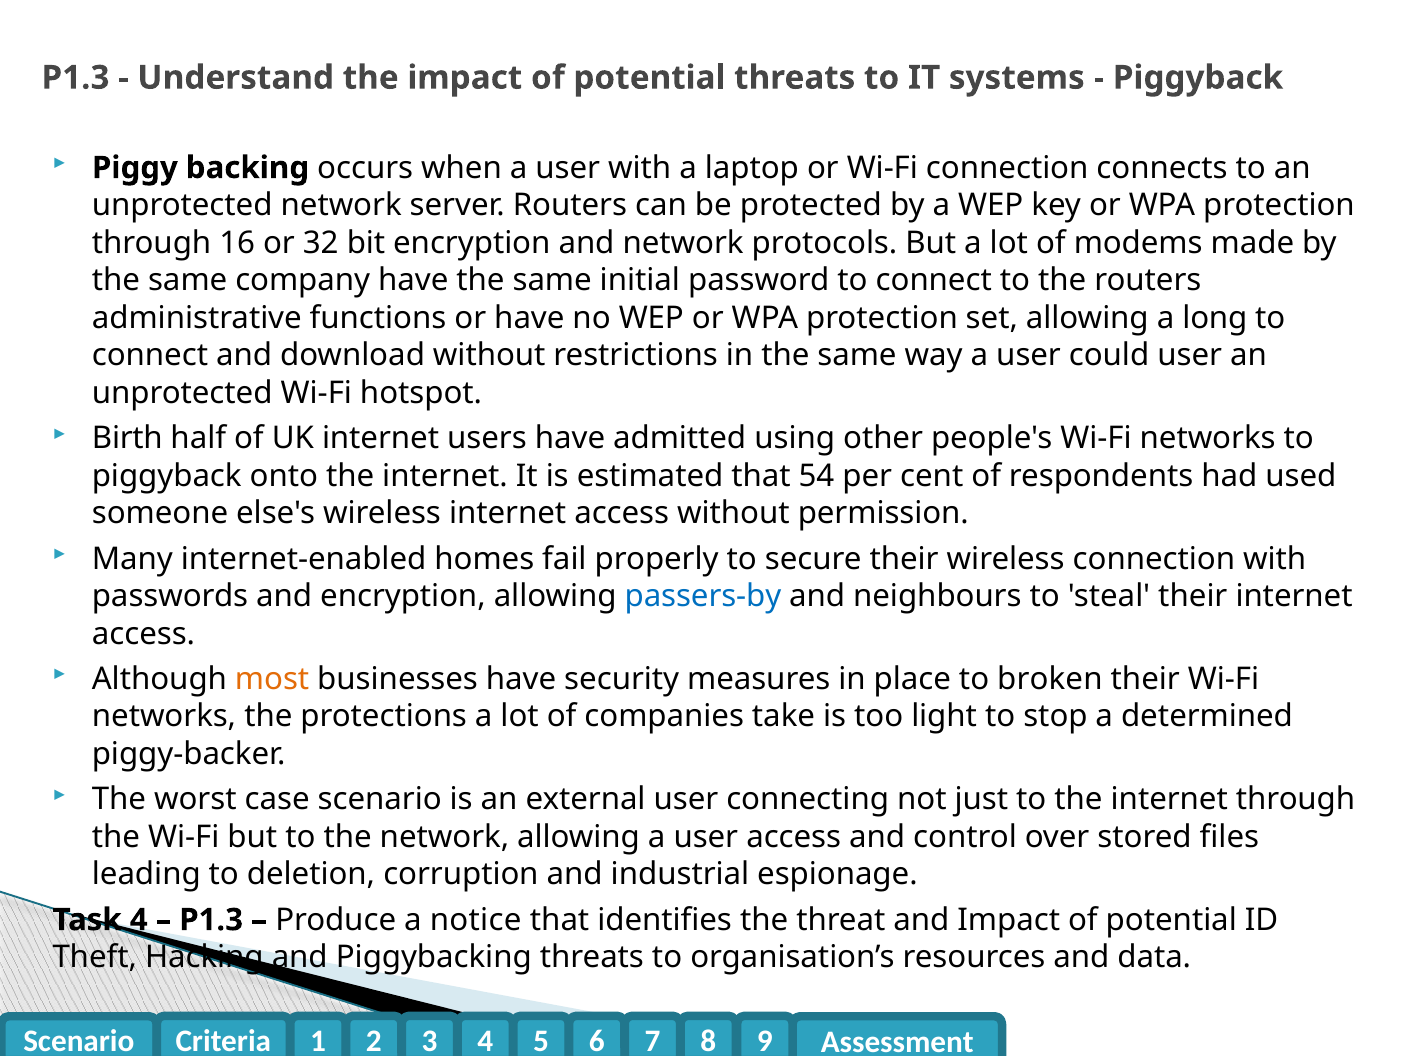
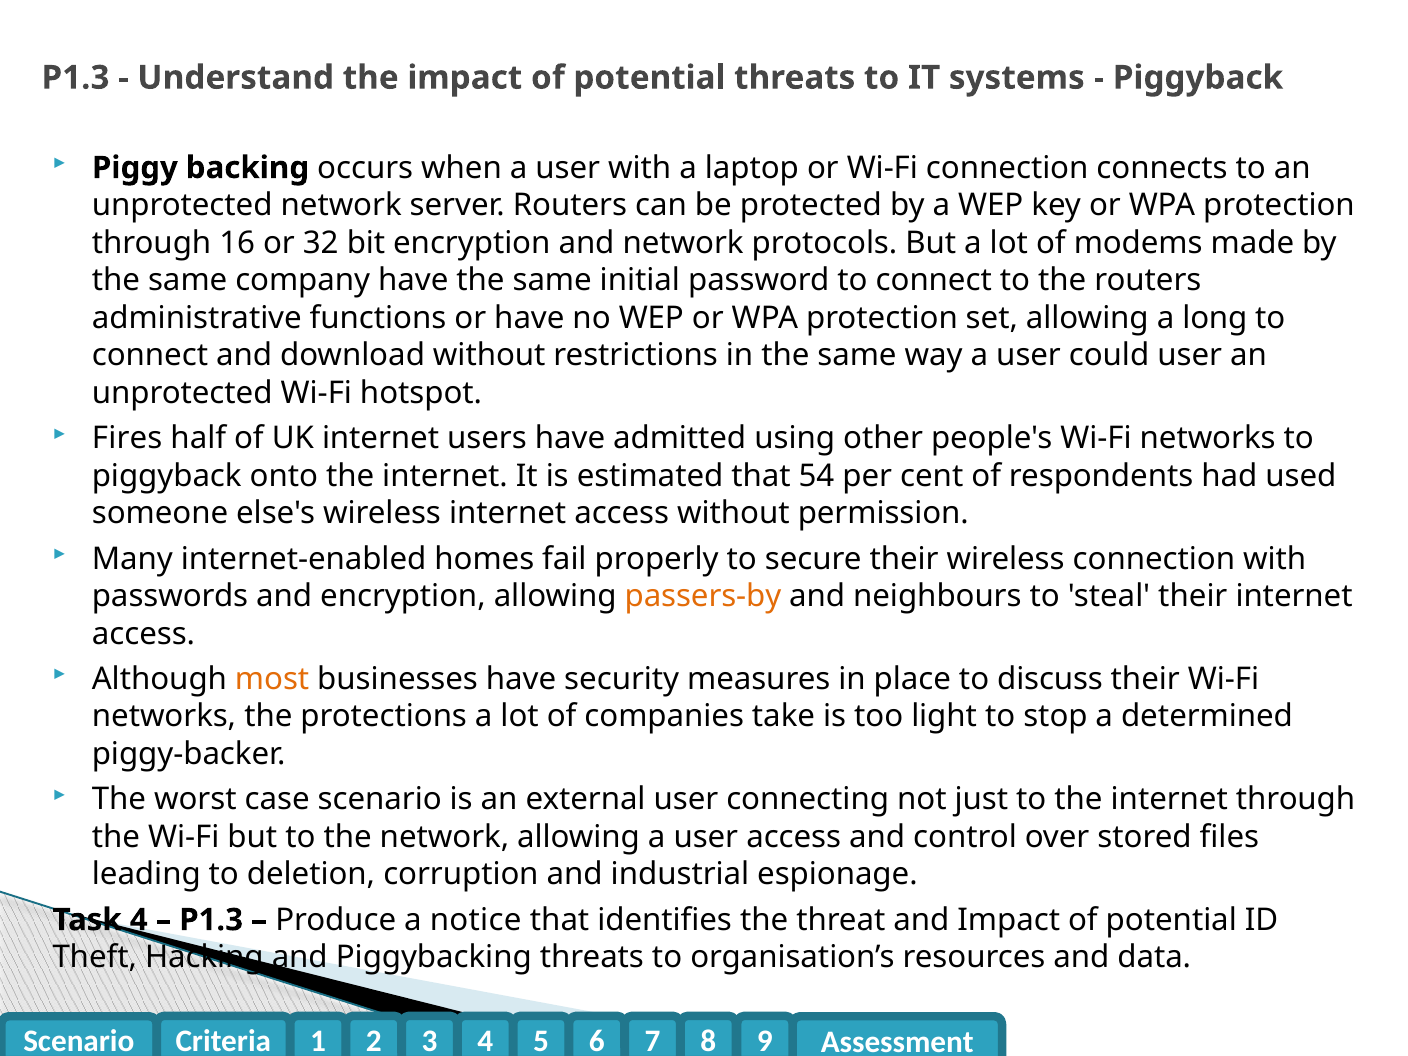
Birth: Birth -> Fires (127, 438)
passers-by colour: blue -> orange (703, 596)
broken: broken -> discuss (1050, 679)
